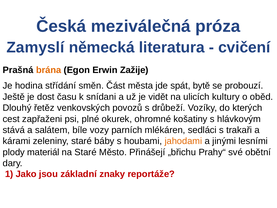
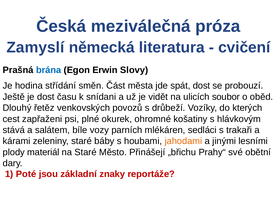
brána colour: orange -> blue (49, 70)
Zažije: Zažije -> Slovy (134, 70)
spát bytě: bytě -> dost (202, 86)
kultury: kultury -> soubor (226, 97)
Jako: Jako -> Poté (26, 174)
